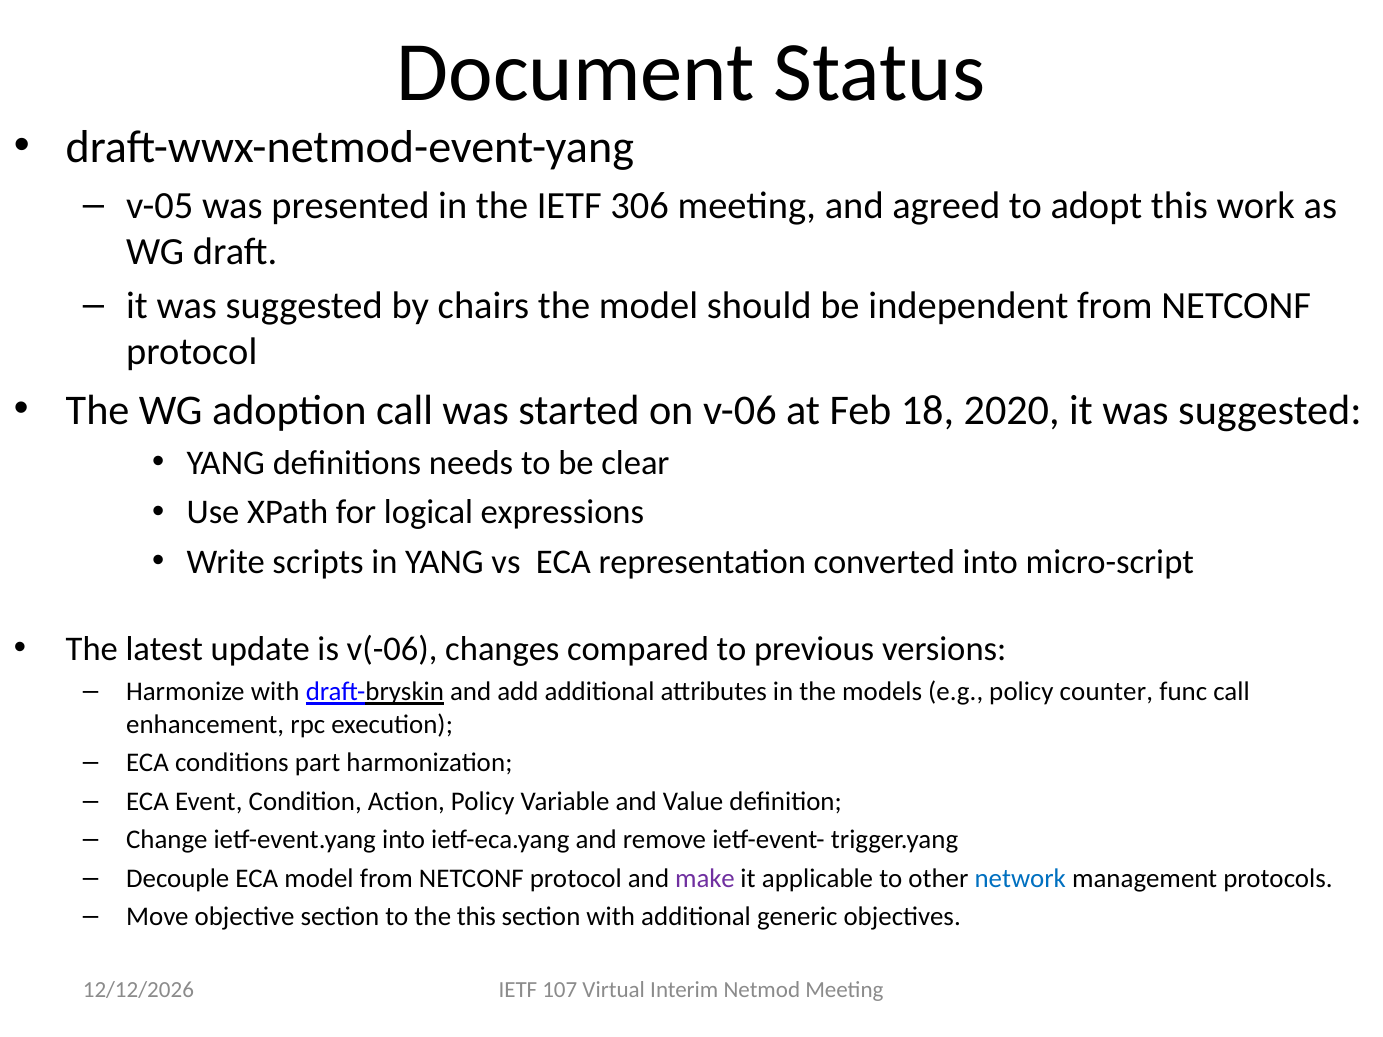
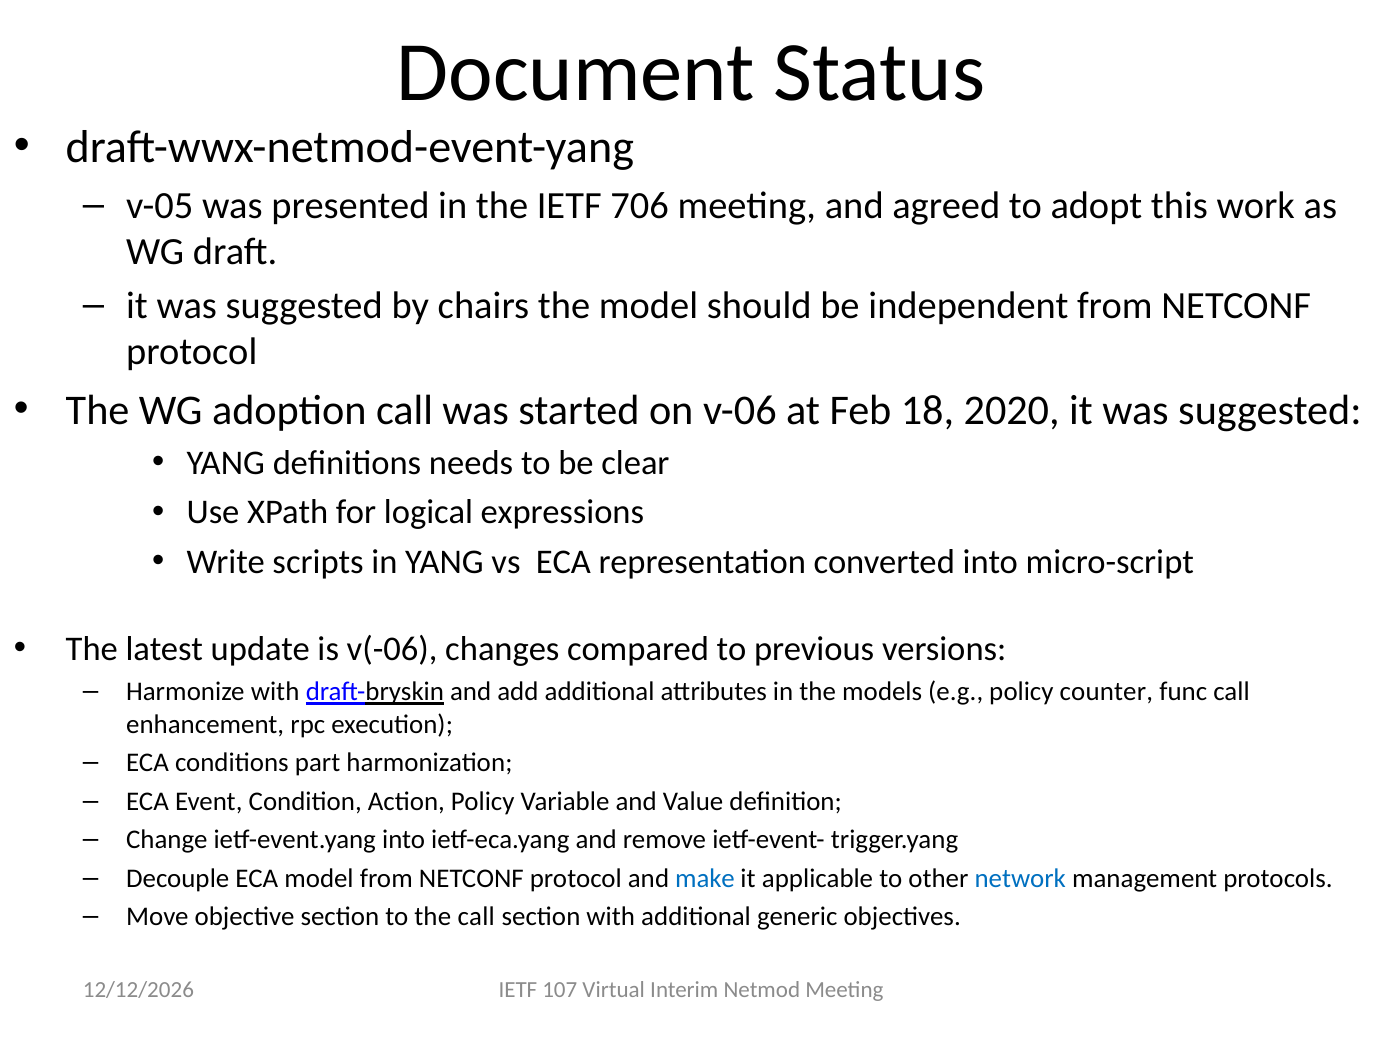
306: 306 -> 706 (640, 206)
make colour: purple -> blue (705, 878)
the this: this -> call (476, 917)
